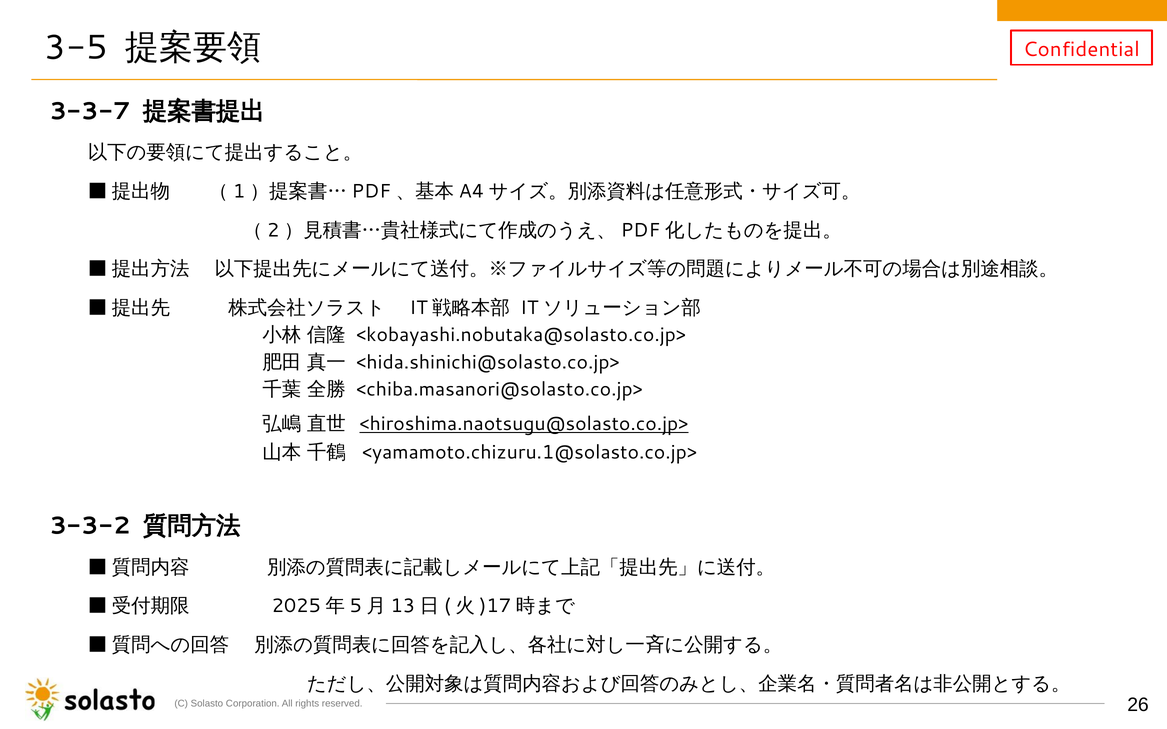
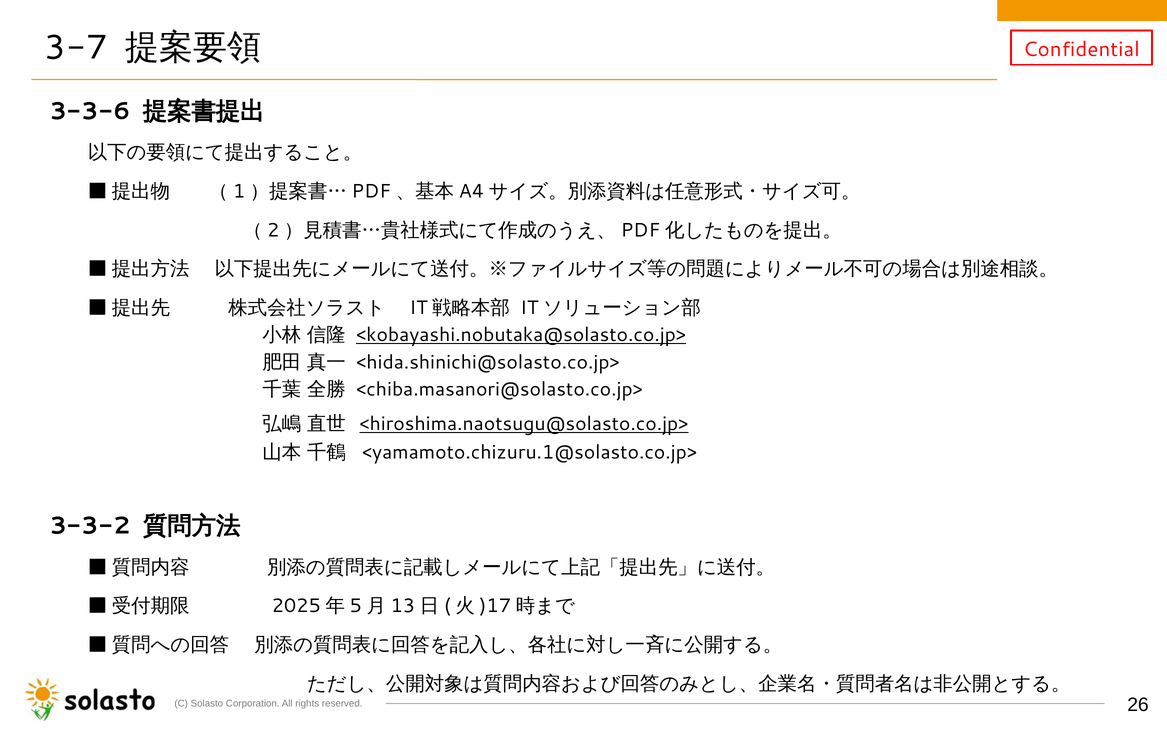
3-5: 3-5 -> 3-7 (76, 47)
3-3-7: 3-3-7 -> 3-3-6 (90, 111)
<kobayashi.nobutaka@solasto.co.jp> underline: none -> present (521, 335)
